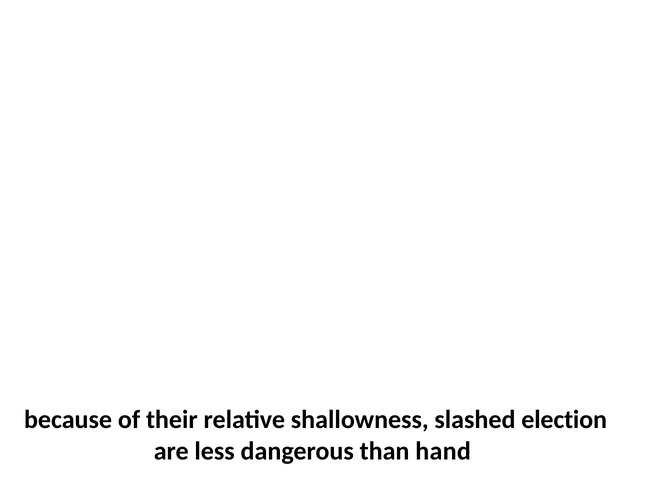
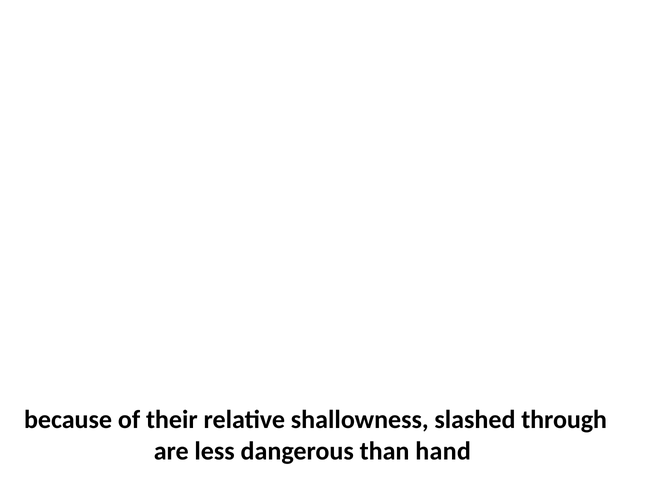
election: election -> through (564, 420)
